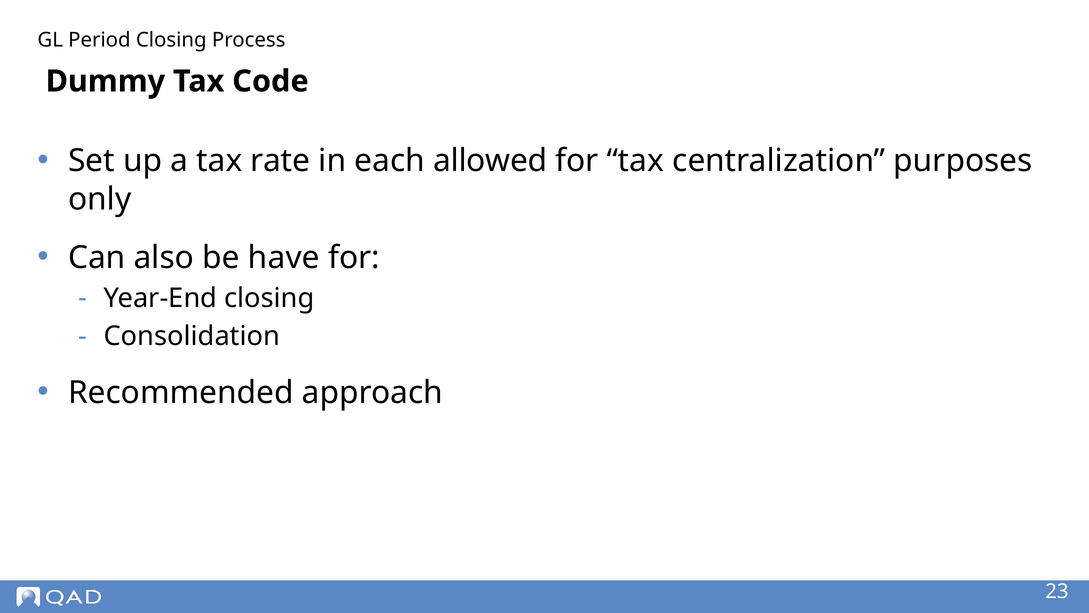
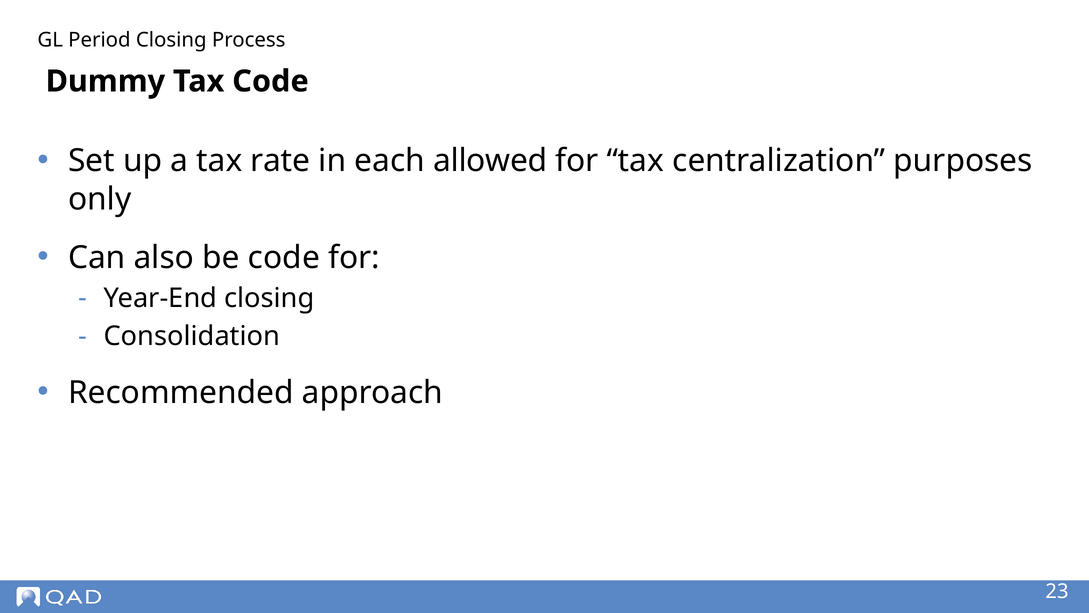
be have: have -> code (284, 257)
